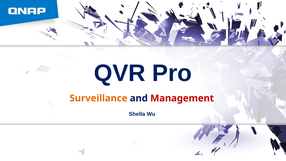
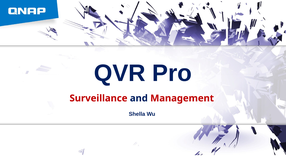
Surveillance colour: orange -> red (98, 98)
